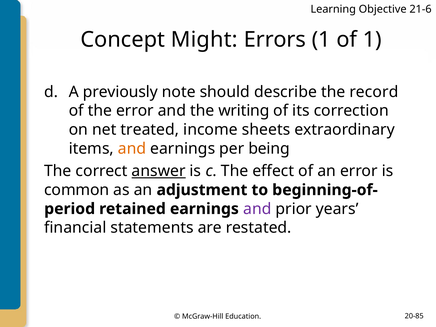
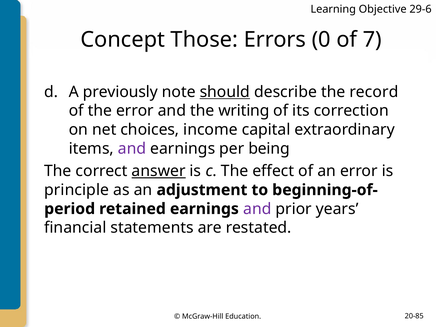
21-6: 21-6 -> 29-6 (421, 9)
Might: Might -> Those (204, 39)
Errors 1: 1 -> 0 (321, 39)
of 1: 1 -> 7 (372, 39)
should underline: none -> present (225, 92)
treated: treated -> choices (150, 130)
sheets: sheets -> capital (266, 130)
and colour: orange -> purple (132, 149)
common: common -> principle (77, 190)
